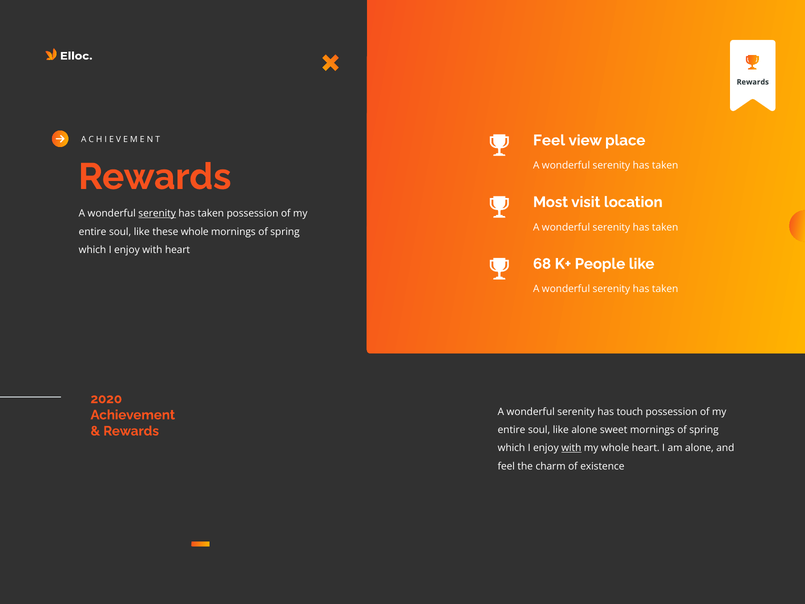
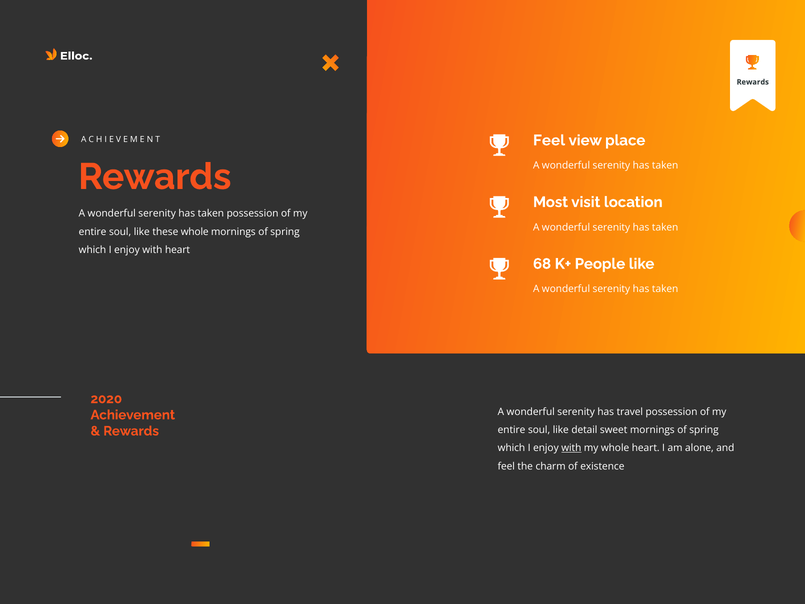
serenity underline: present -> none (157, 213)
touch: touch -> travel (630, 412)
like alone: alone -> detail (584, 430)
